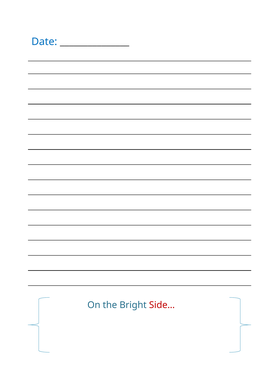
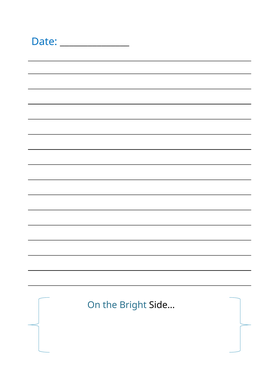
Side… colour: red -> black (162, 304)
